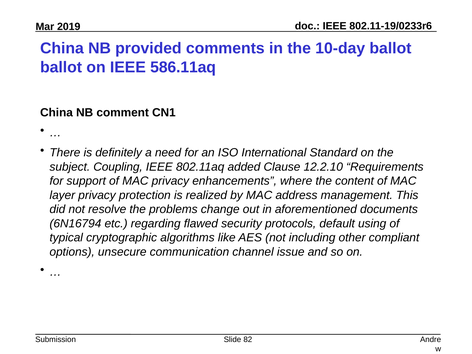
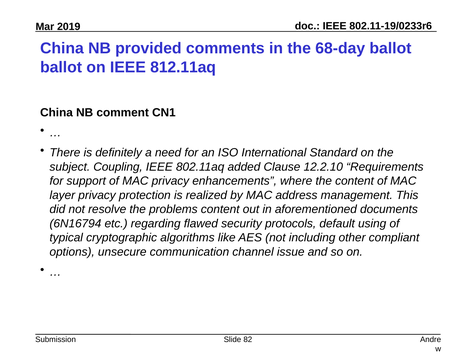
10-day: 10-day -> 68-day (340, 48)
586.11aq: 586.11aq -> 812.11aq (183, 67)
problems change: change -> content (220, 209)
